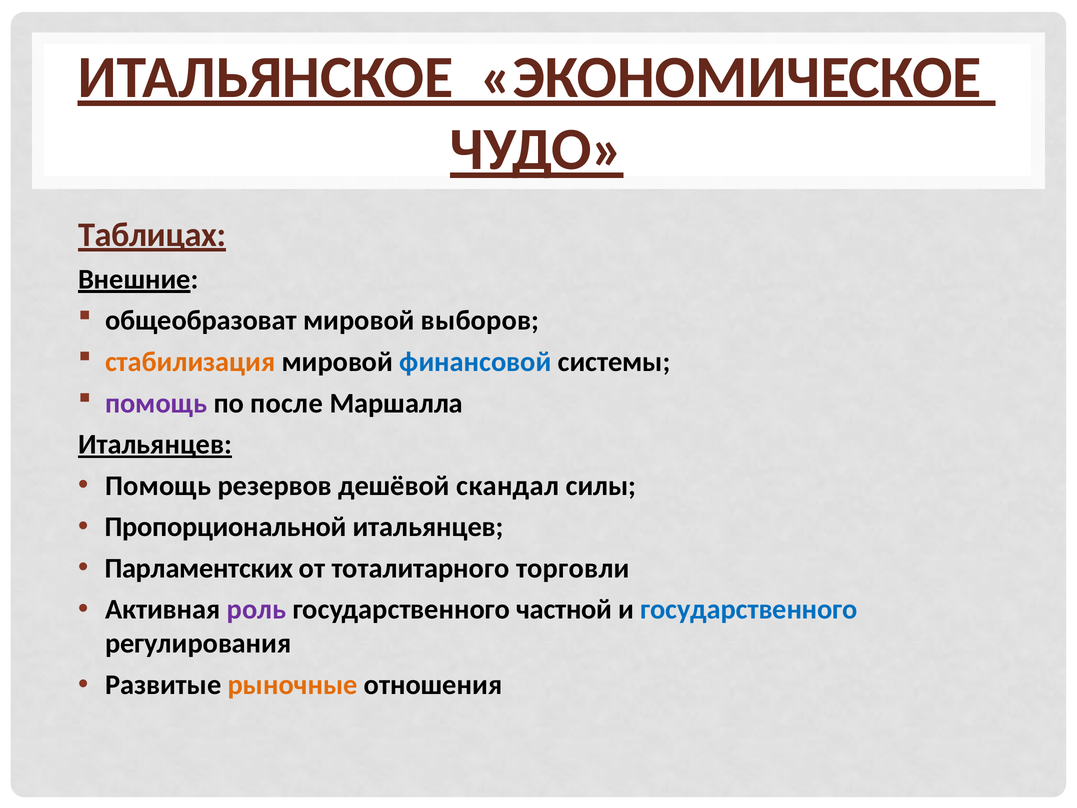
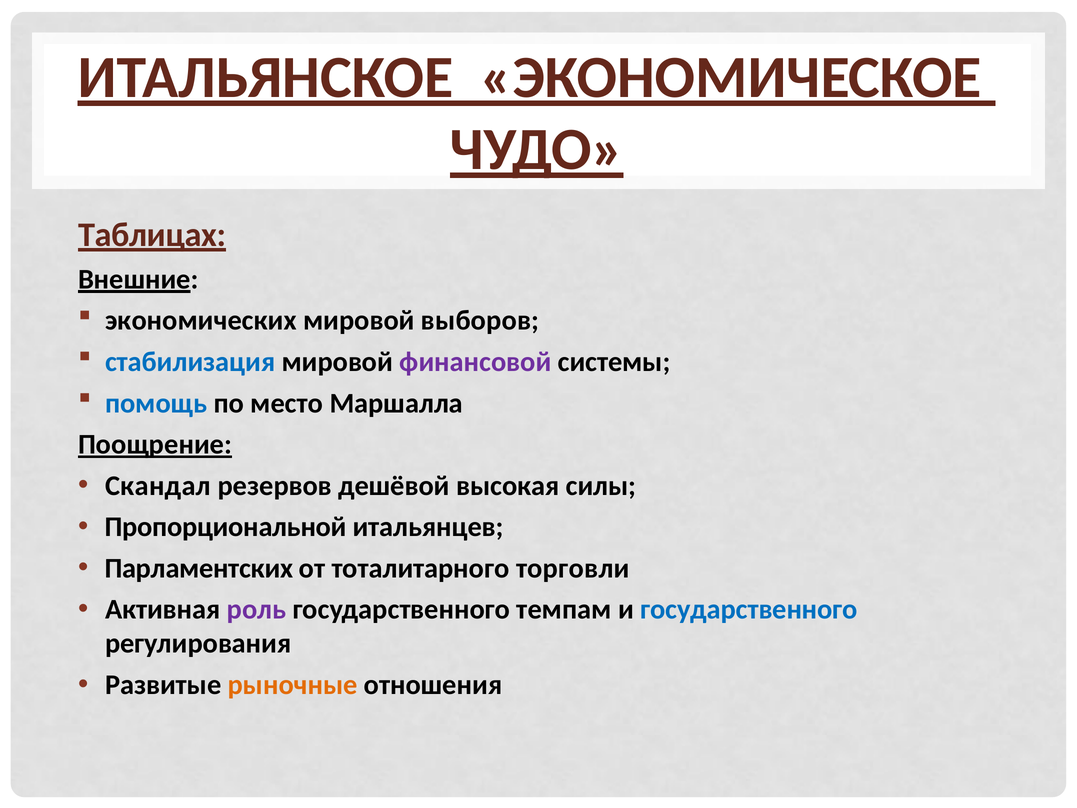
общеобразоват: общеобразоват -> экономических (201, 321)
стабилизация colour: orange -> blue (190, 362)
финансовой colour: blue -> purple (475, 362)
помощь colour: purple -> blue (156, 403)
после: после -> место (287, 403)
Итальянцев: Итальянцев -> Поощрение (155, 444)
Помощь: Помощь -> Скандал (158, 486)
скандал: скандал -> высокая (508, 486)
частной: частной -> темпам (564, 609)
